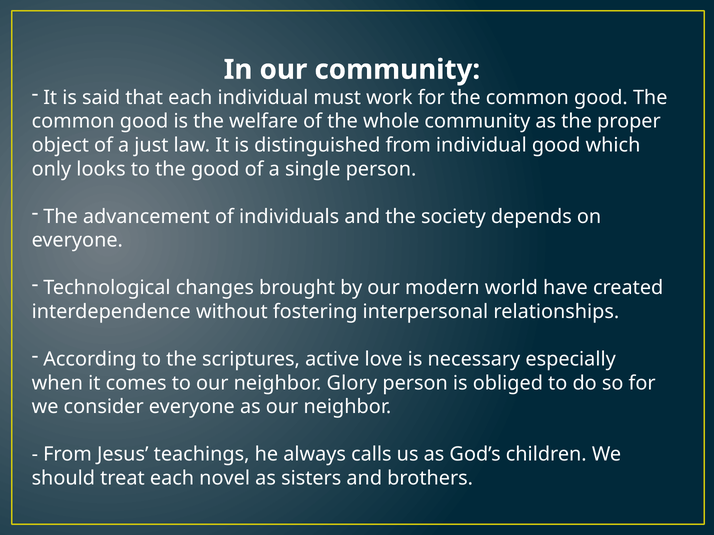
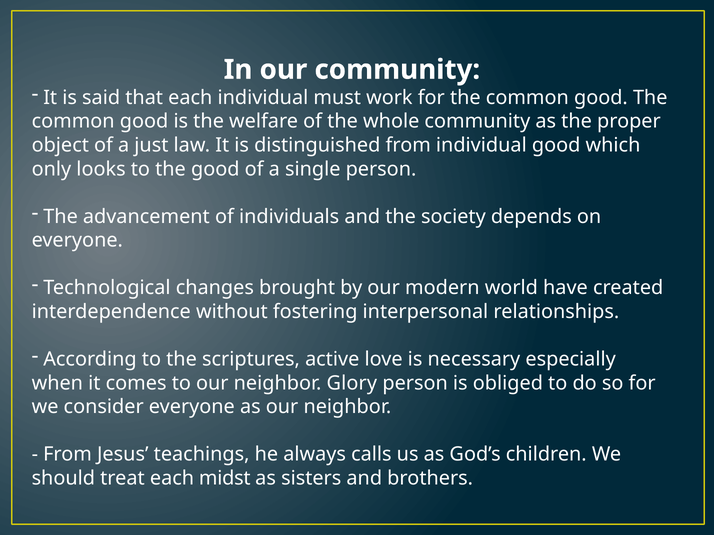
novel: novel -> midst (225, 479)
